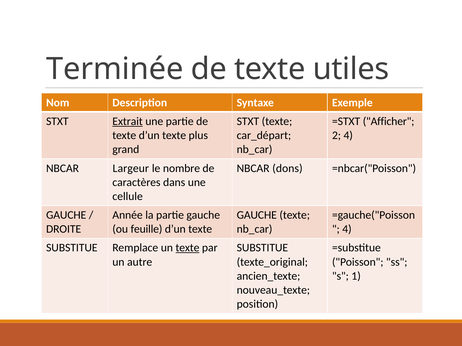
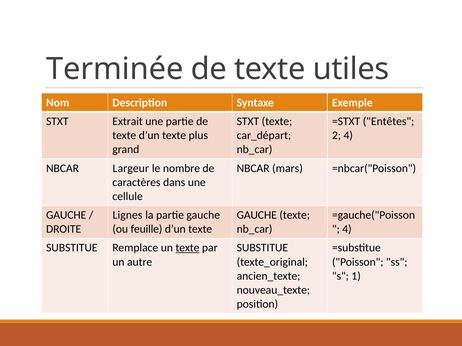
Extrait underline: present -> none (128, 122)
Afficher: Afficher -> Entêtes (389, 122)
dons: dons -> mars (287, 168)
Année: Année -> Lignes (128, 215)
